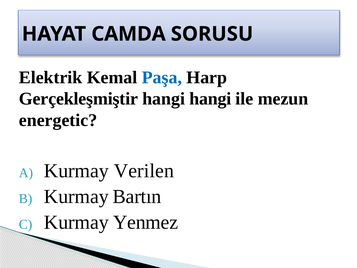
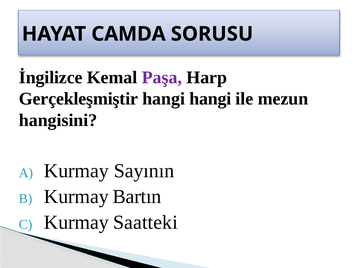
Elektrik: Elektrik -> İngilizce (51, 77)
Paşa colour: blue -> purple (162, 77)
energetic: energetic -> hangisini (58, 120)
Verilen: Verilen -> Sayının (144, 171)
Yenmez: Yenmez -> Saatteki (145, 222)
